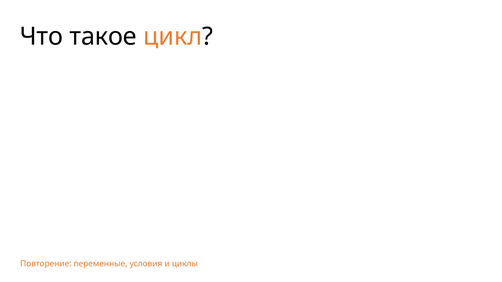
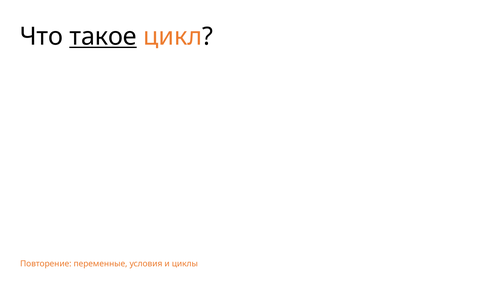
такое underline: none -> present (103, 37)
